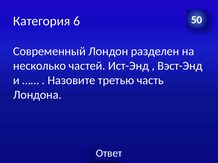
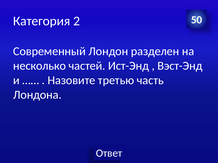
6: 6 -> 2 (77, 21)
